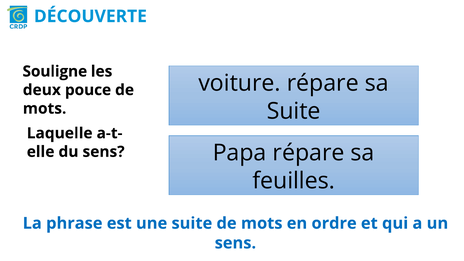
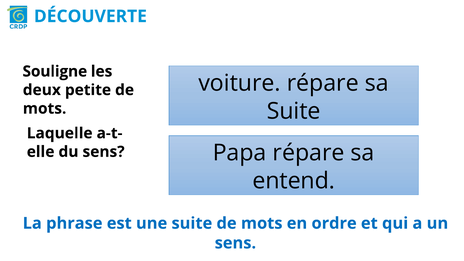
pouce: pouce -> petite (88, 90)
feuilles: feuilles -> entend (294, 181)
